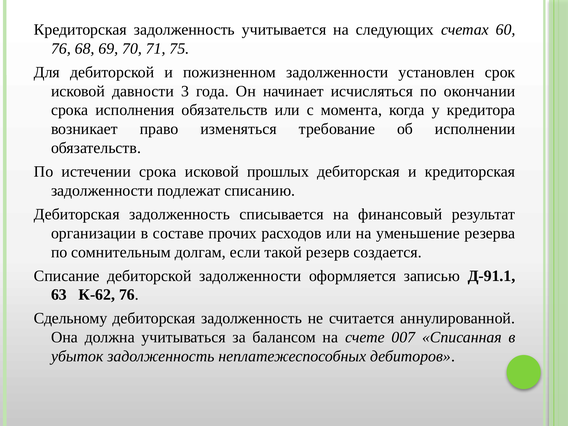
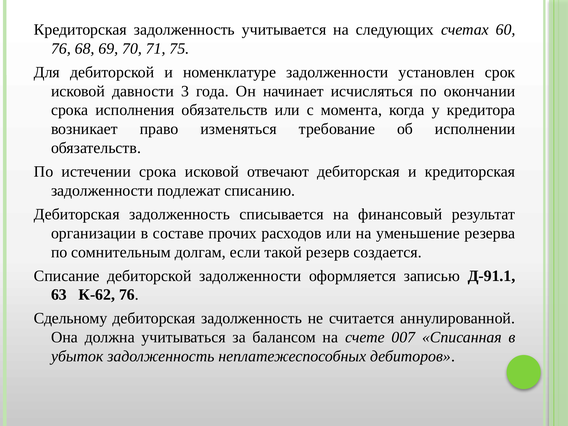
пожизненном: пожизненном -> номенклатуре (230, 72)
прошлых: прошлых -> отвечают (278, 172)
